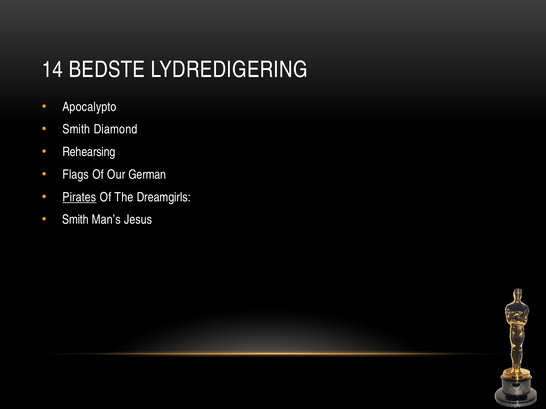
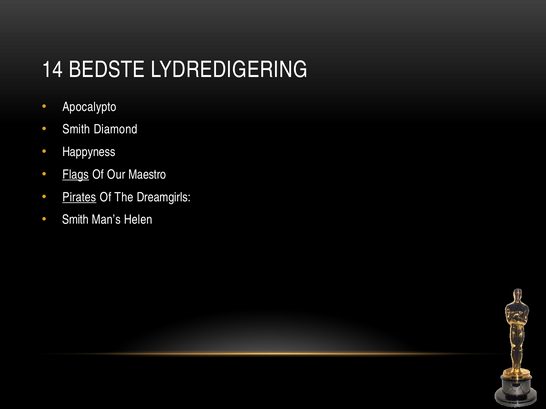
Rehearsing: Rehearsing -> Happyness (89, 152)
Flags underline: none -> present (76, 175)
German: German -> Maestro (147, 175)
Jesus: Jesus -> Helen (138, 220)
